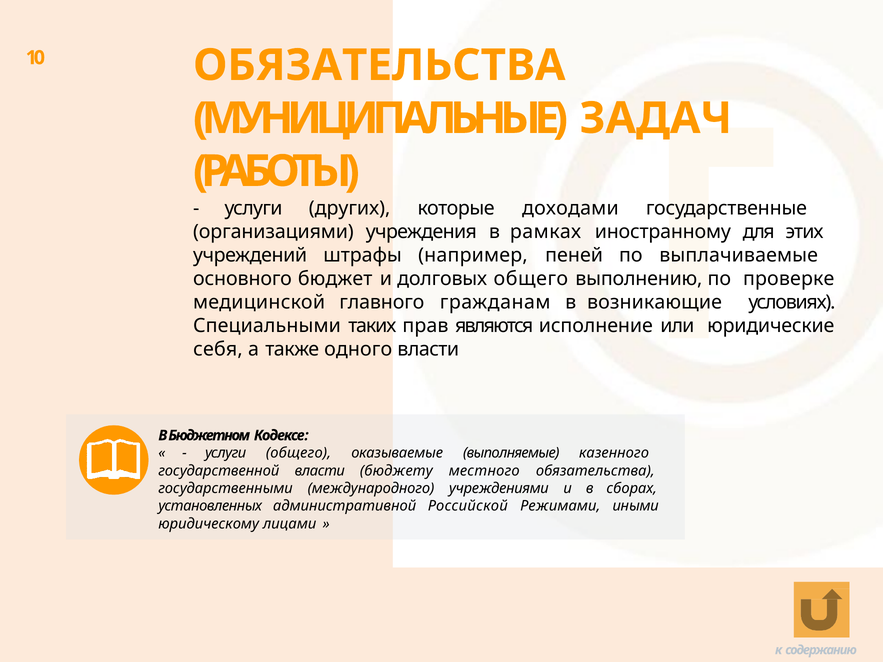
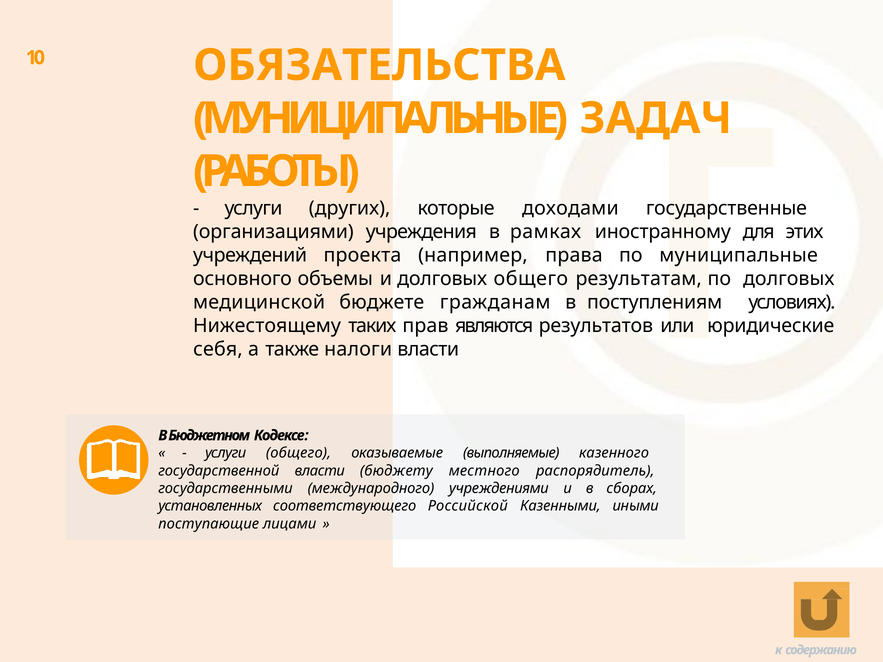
штрафы: штрафы -> проекта (362, 255)
пеней: пеней -> права (574, 255)
по выплачиваемые: выплачиваемые -> муниципальные (739, 255)
бюджет: бюджет -> объемы (335, 279)
выполнению: выполнению -> результатам (639, 279)
по проверке: проверке -> долговых (789, 279)
главного: главного -> бюджете (382, 302)
возникающие: возникающие -> поступлениям (655, 302)
Специальными: Специальными -> Нижестоящему (267, 326)
исполнение: исполнение -> результатов (596, 326)
одного: одного -> налоги (358, 349)
местного обязательства: обязательства -> распорядитель (595, 471)
административной: административной -> соответствующего (345, 506)
Режимами: Режимами -> Казенными (560, 506)
юридическому: юридическому -> поступающие (209, 524)
